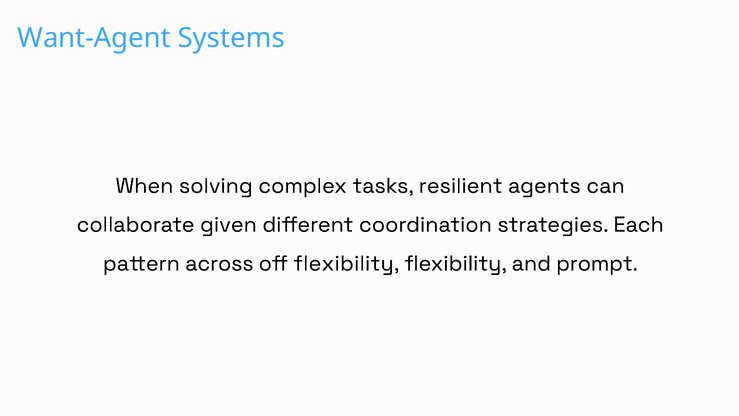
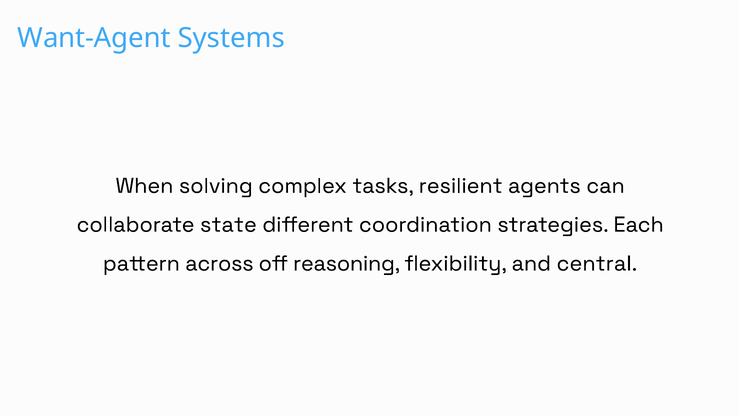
given: given -> state (228, 224)
off flexibility: flexibility -> reasoning (347, 263)
prompt: prompt -> central (597, 263)
